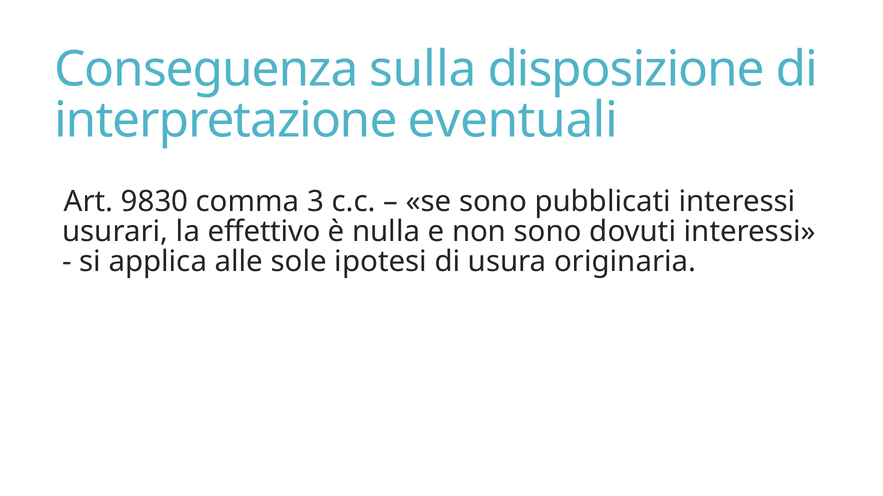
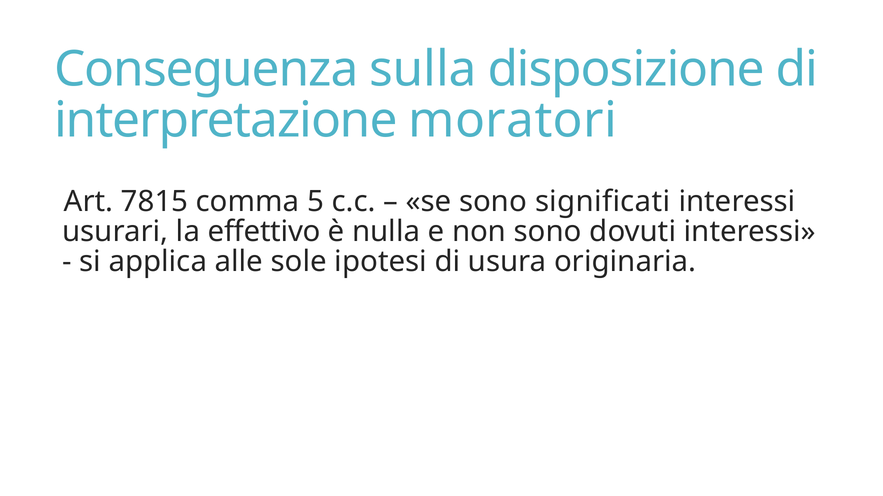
eventuali: eventuali -> moratori (513, 120)
9830: 9830 -> 7815 (155, 202)
3: 3 -> 5 (316, 202)
pubblicati: pubblicati -> significati (603, 202)
